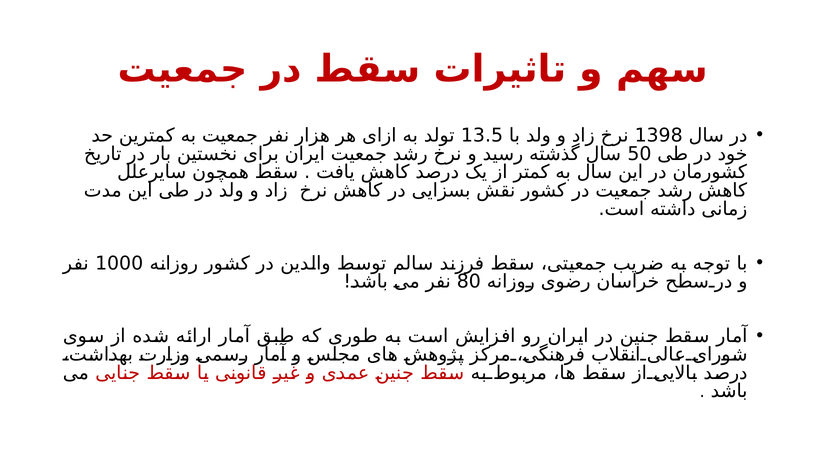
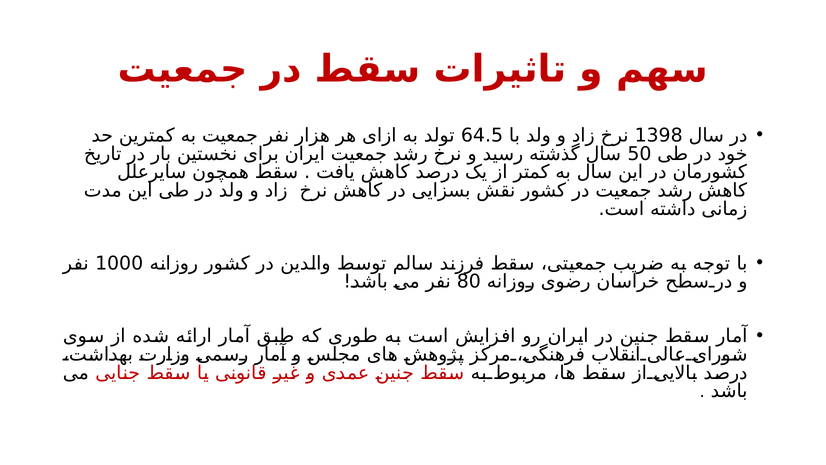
13.5: 13.5 -> 64.5 (482, 135)
